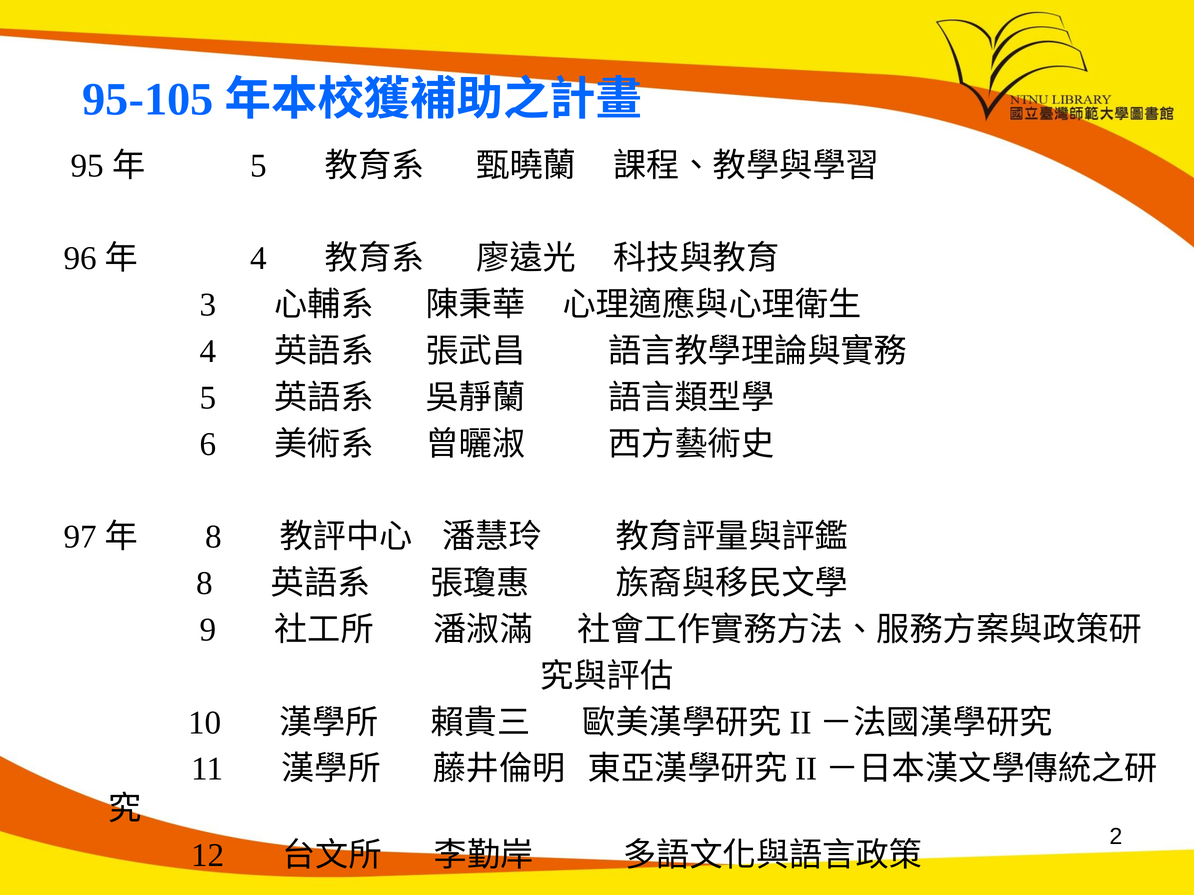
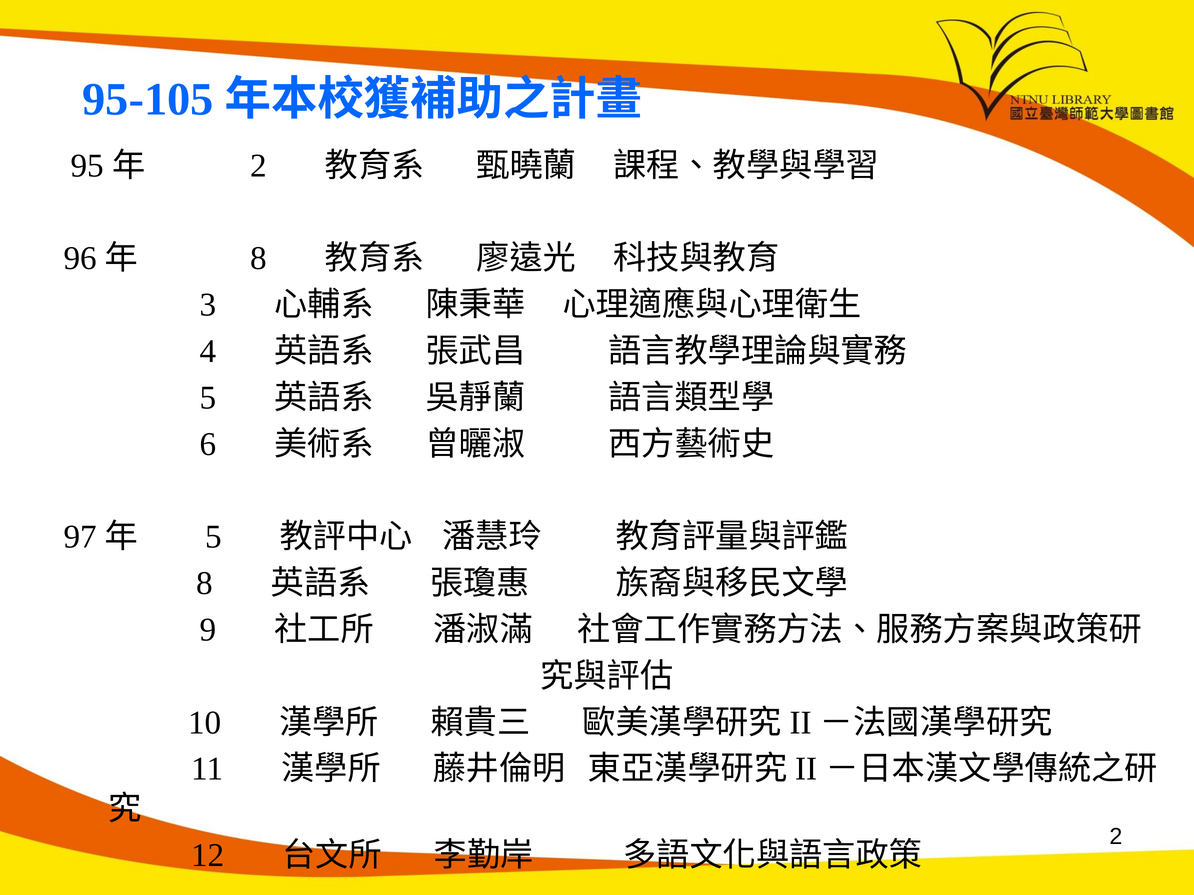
5: 5 -> 2 (259, 166)
4: 4 -> 8 (259, 259)
8: 8 -> 5 (214, 537)
